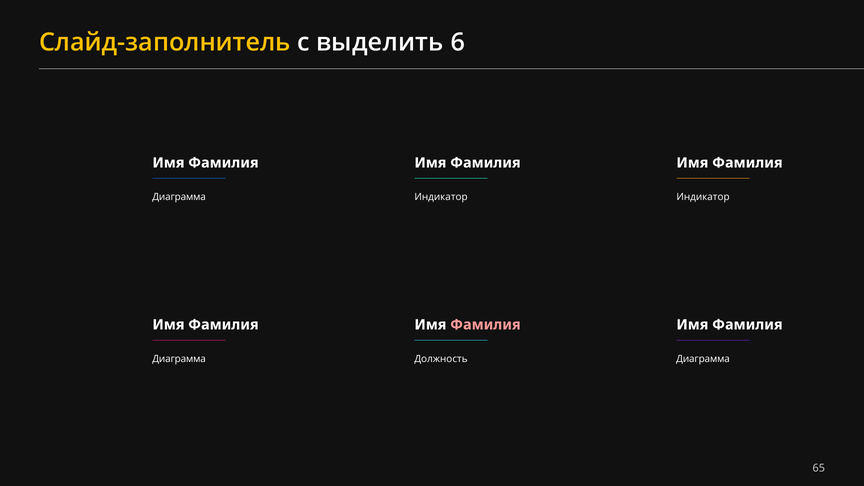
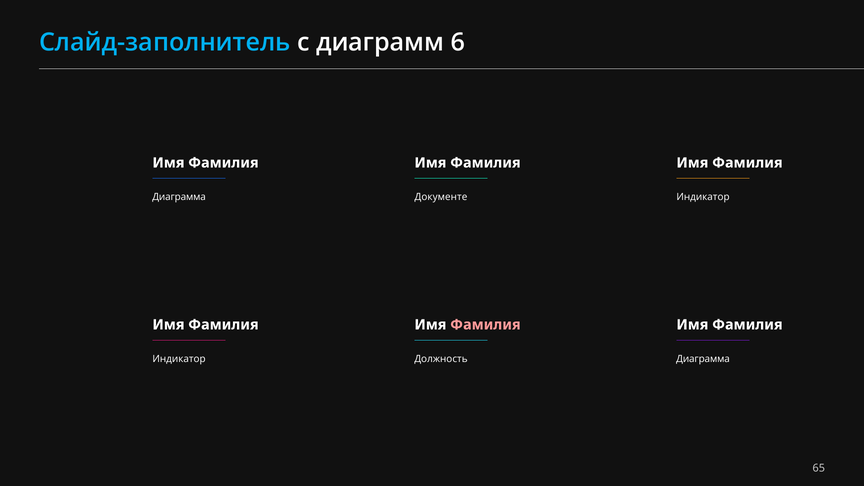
Слайд-заполнитель colour: yellow -> light blue (165, 42)
выделить: выделить -> диаграмм (380, 42)
Индикатор: Индикатор -> Документе (441, 197)
Диаграмма: Диаграмма -> Индикатор (179, 359)
